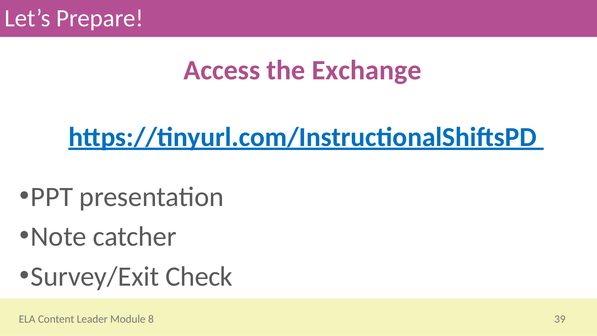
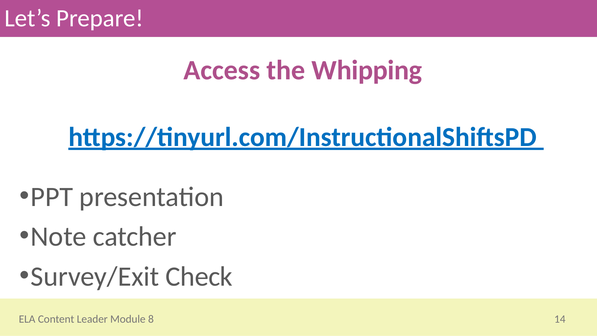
Exchange: Exchange -> Whipping (367, 70)
39: 39 -> 14 (560, 319)
